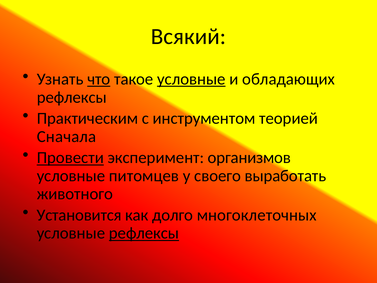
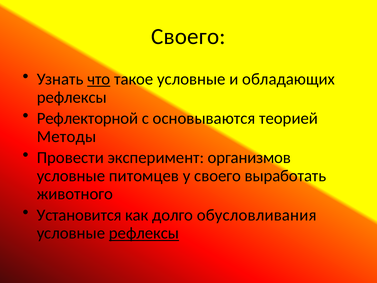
Всякий: Всякий -> Своего (188, 36)
условные underline: present -> none (191, 79)
Практическим: Практическим -> Рефлекторной (87, 118)
инструментом: инструментом -> основываются (204, 118)
Сначала: Сначала -> Методы (67, 136)
Провести underline: present -> none (70, 158)
многоклеточных: многоклеточных -> обусловливания (257, 215)
